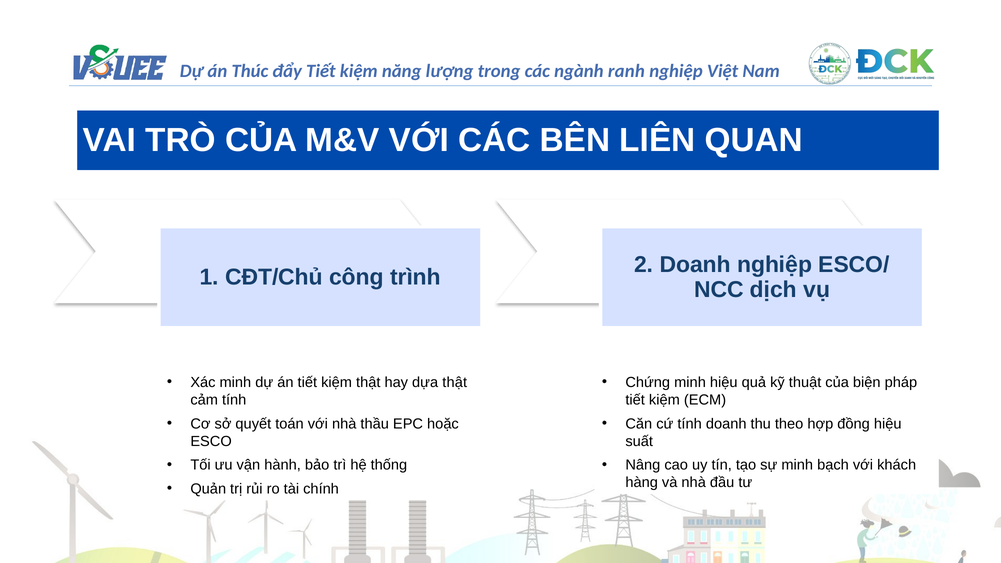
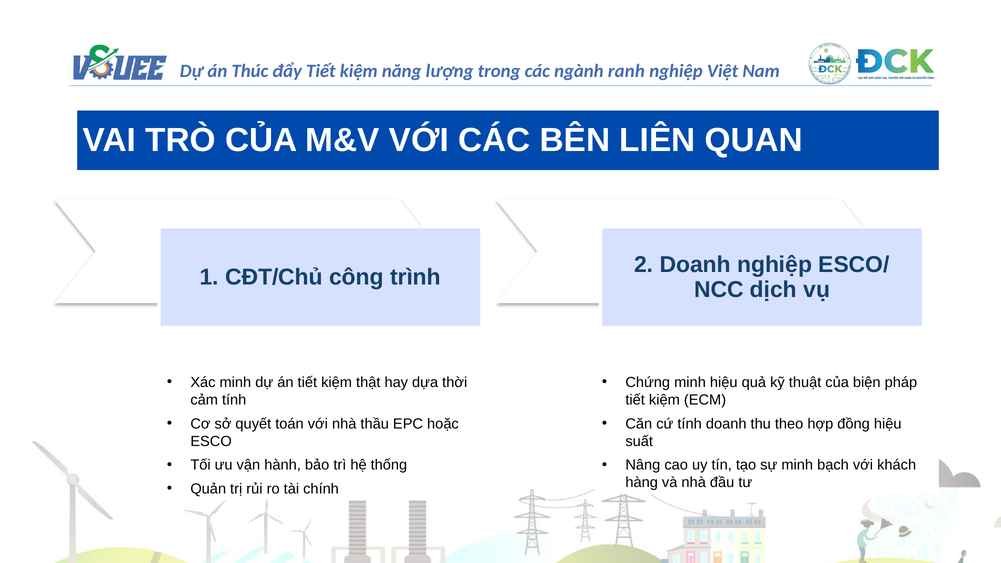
dựa thật: thật -> thời (455, 382)
